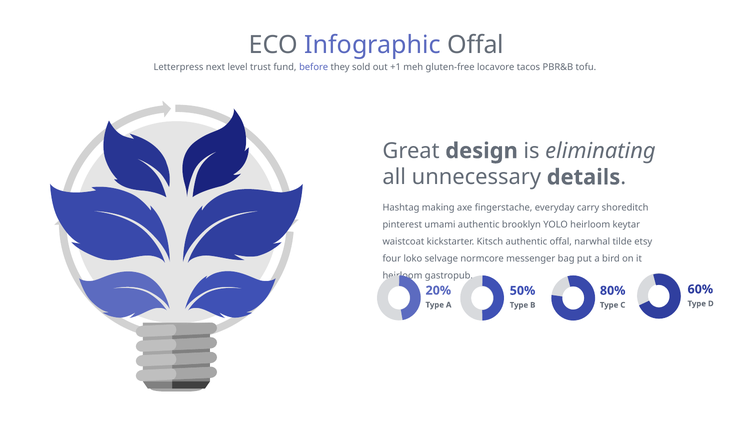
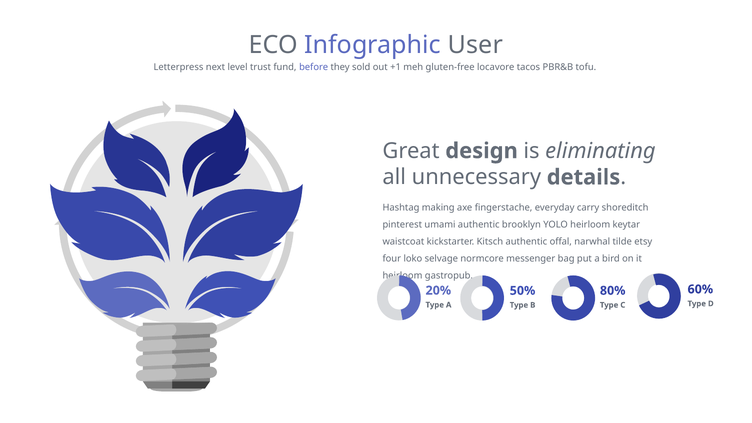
Infographic Offal: Offal -> User (475, 45)
